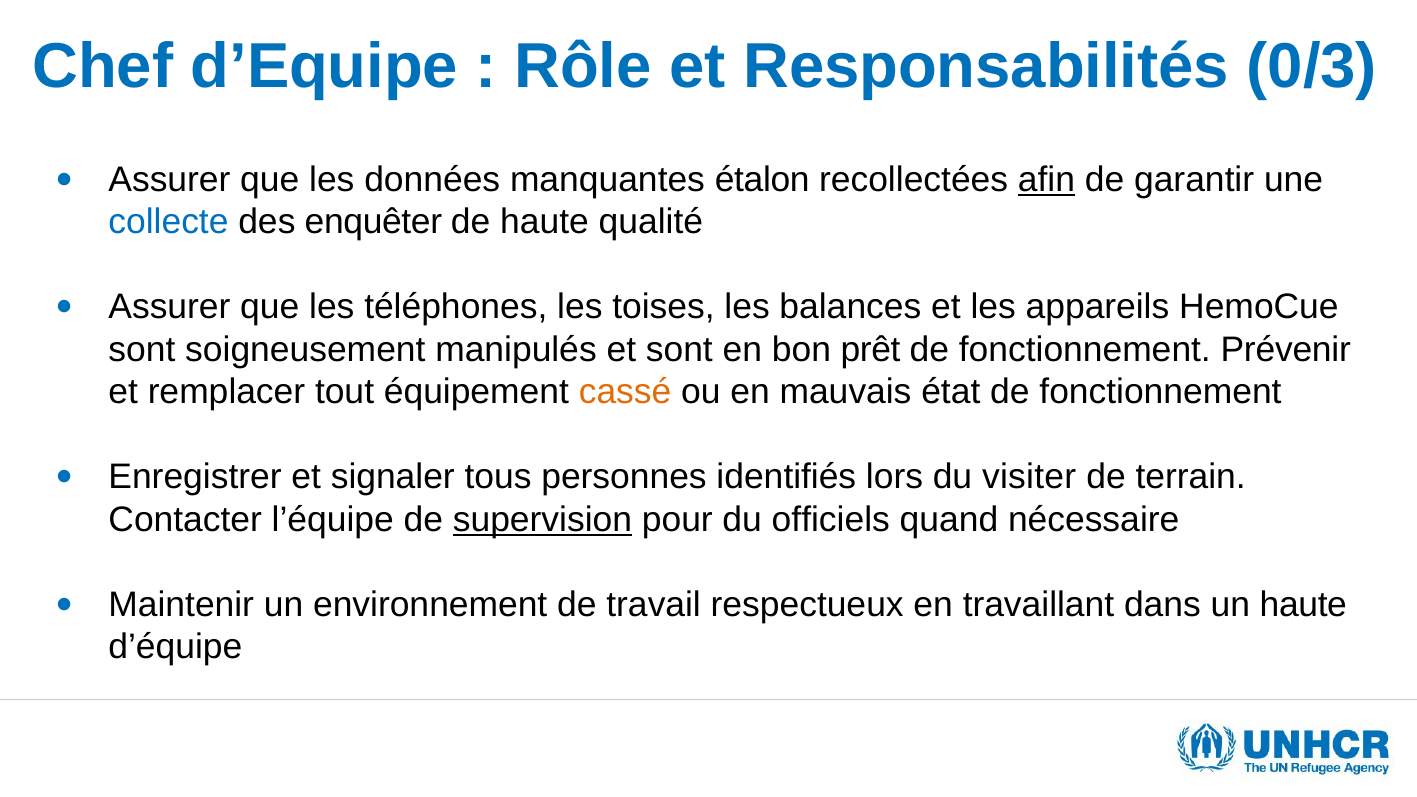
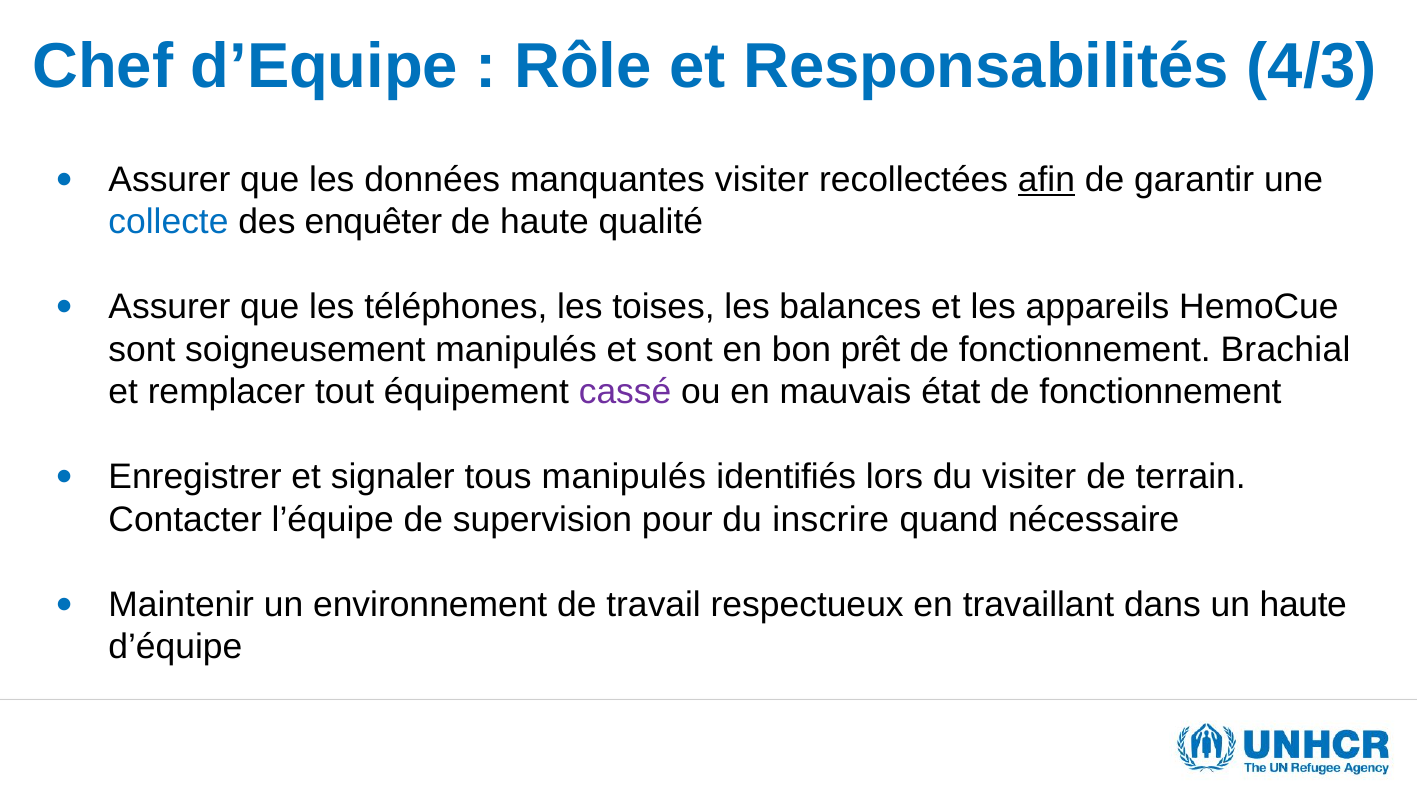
0/3: 0/3 -> 4/3 (1312, 66)
manquantes étalon: étalon -> visiter (762, 180)
Prévenir: Prévenir -> Brachial (1286, 350)
cassé colour: orange -> purple (625, 392)
tous personnes: personnes -> manipulés (624, 477)
supervision underline: present -> none (542, 520)
officiels: officiels -> inscrire (831, 520)
